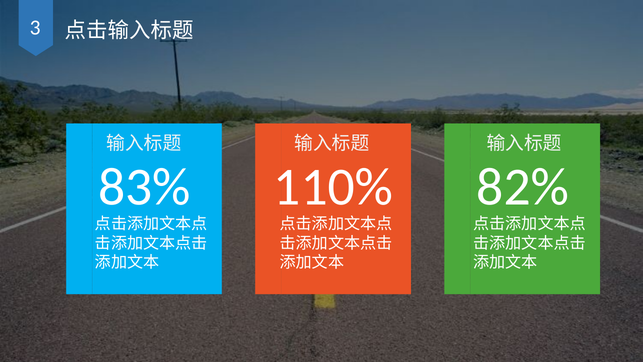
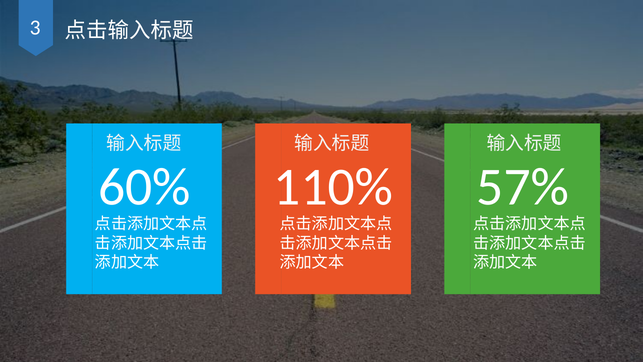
83%: 83% -> 60% (144, 187)
82%: 82% -> 57% (523, 187)
